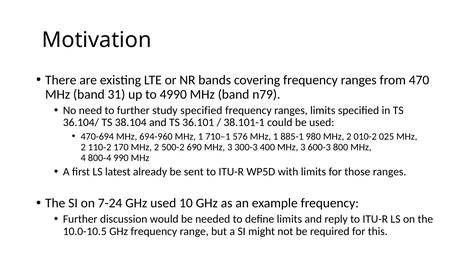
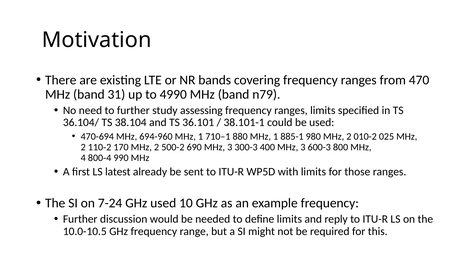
study specified: specified -> assessing (201, 110)
576: 576 -> 880 (240, 137)
